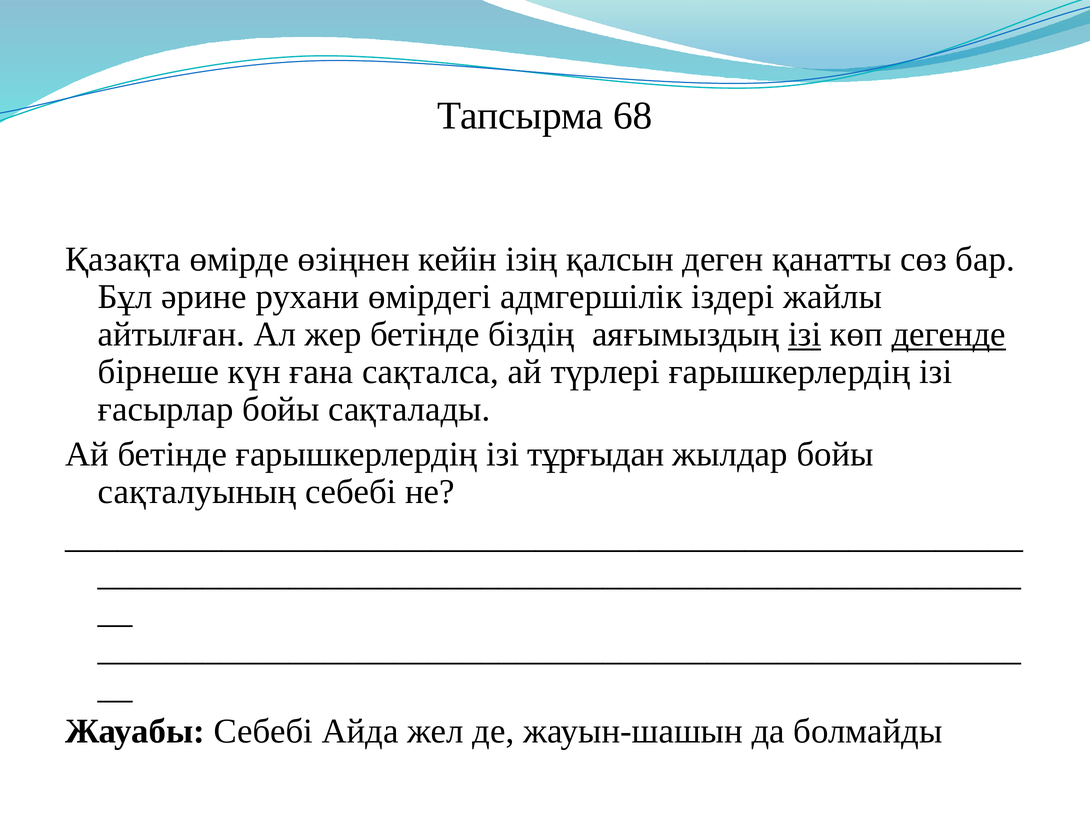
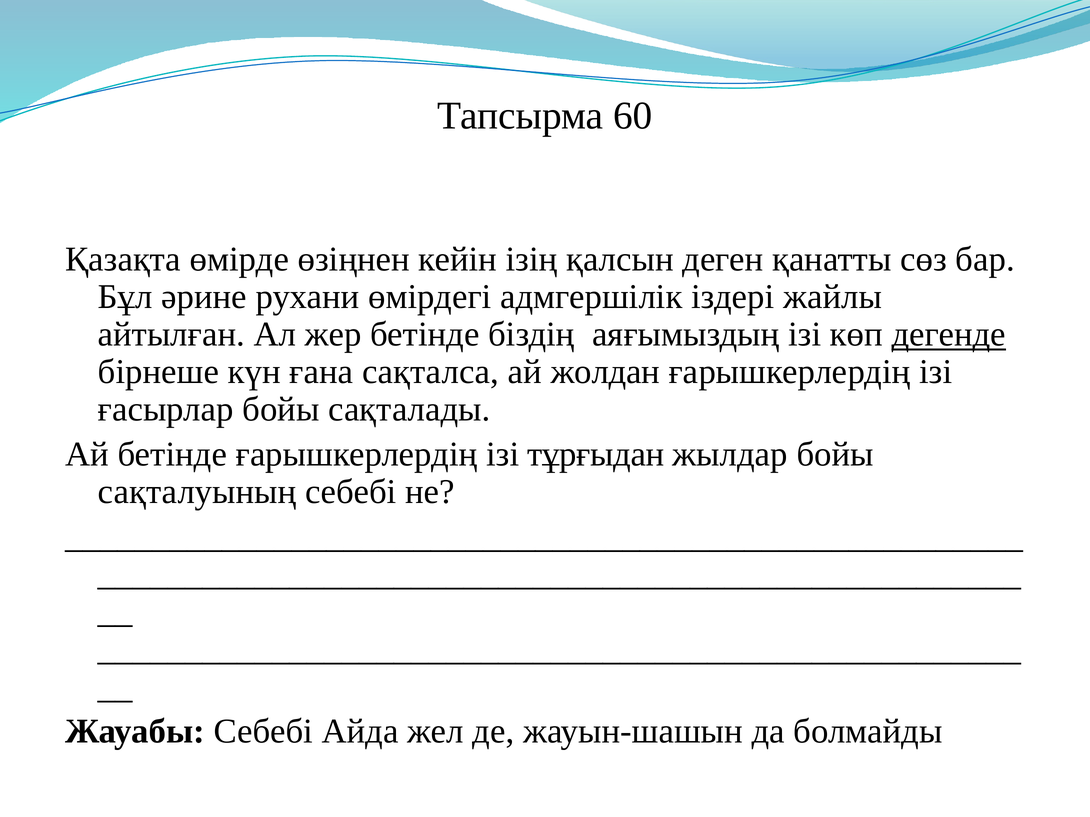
68: 68 -> 60 (633, 116)
ізі underline: present -> none (805, 335)
түрлері: түрлері -> жолдан (605, 372)
